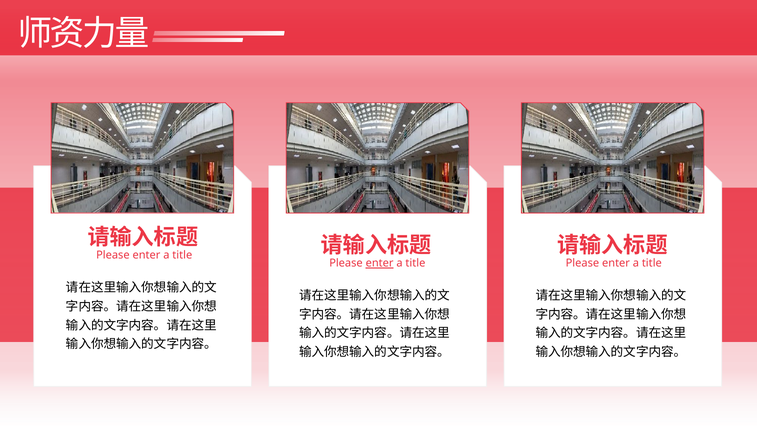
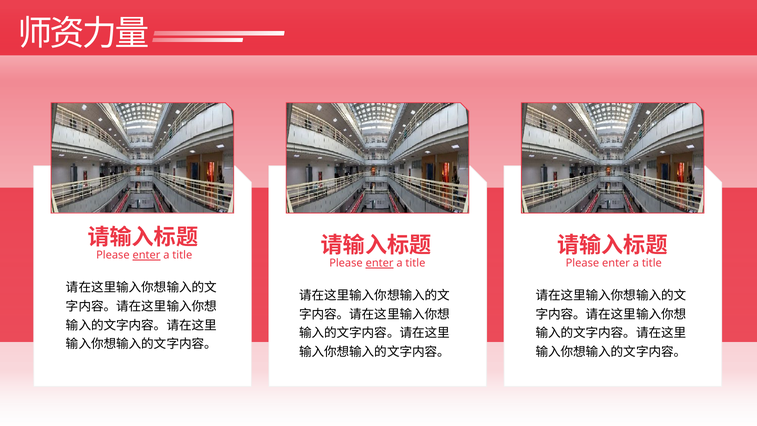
enter underline: none -> present (146, 255)
